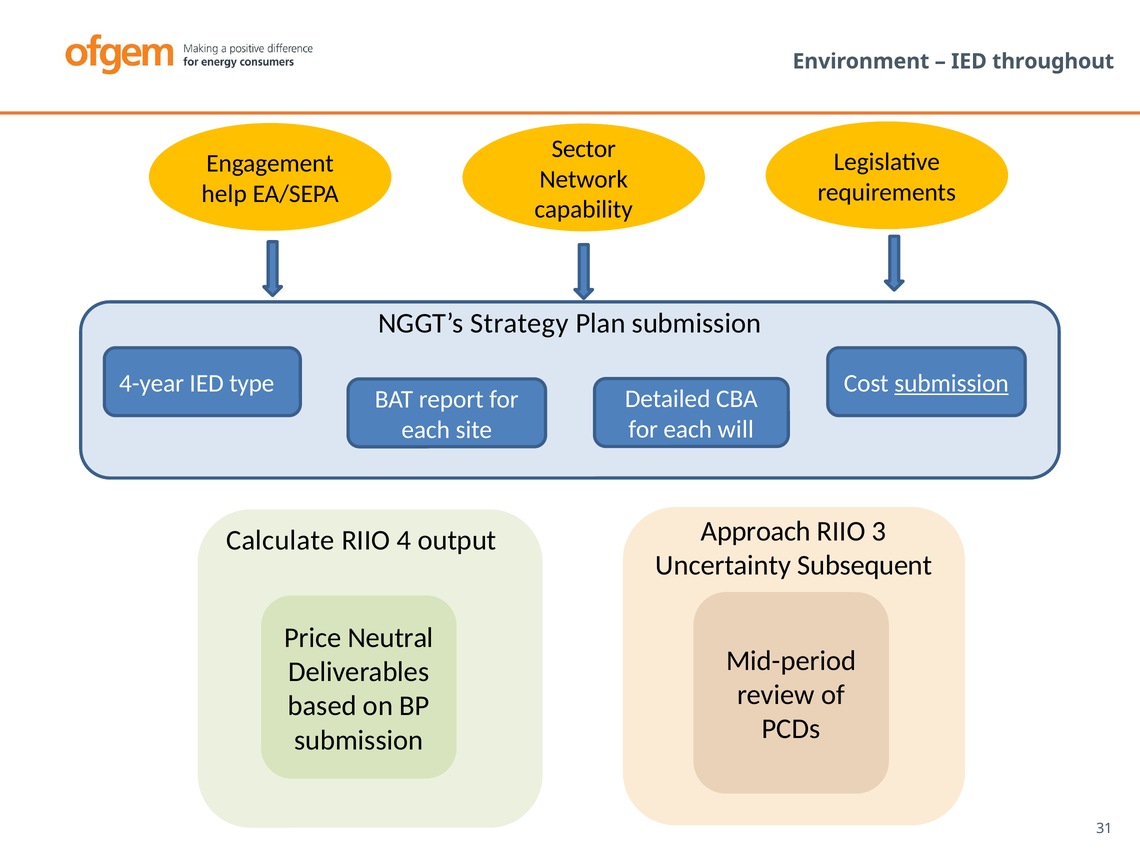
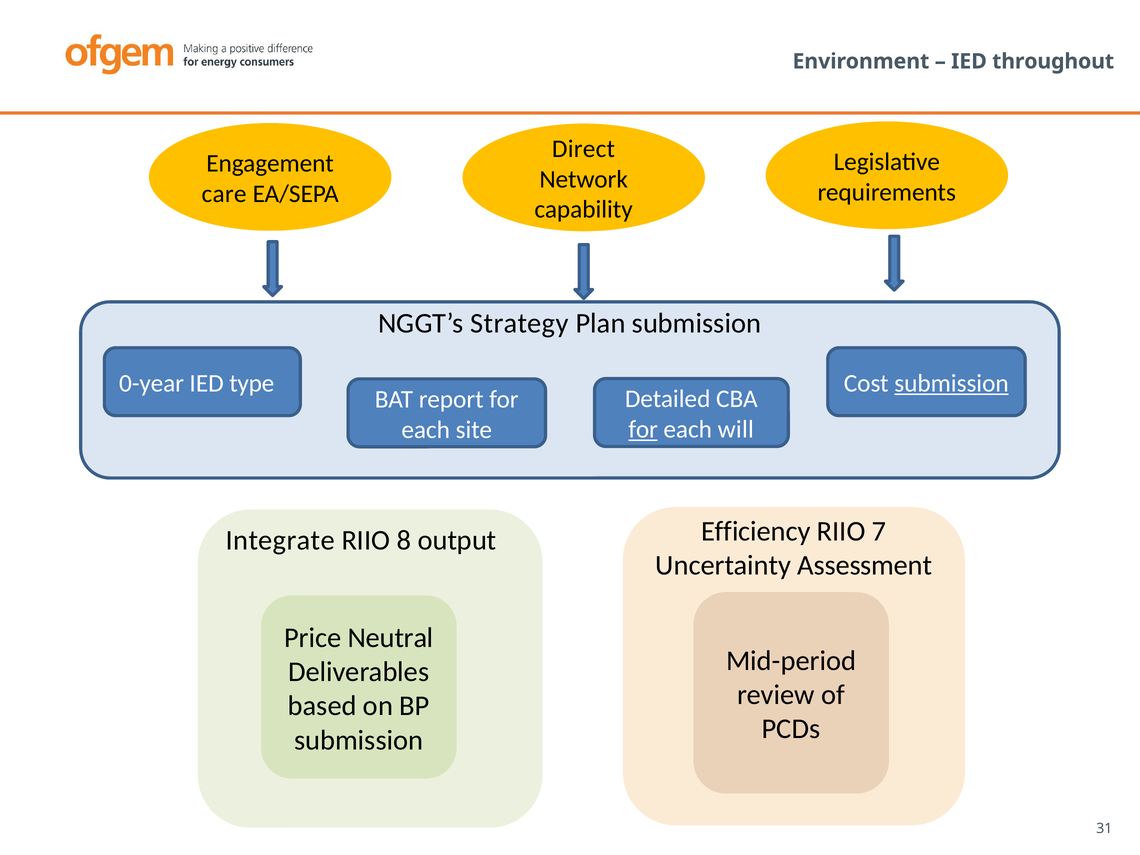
Sector: Sector -> Direct (583, 149)
help: help -> care (224, 194)
4-year: 4-year -> 0-year (152, 383)
for underline: none -> present (643, 429)
Approach: Approach -> Efficiency (756, 531)
3: 3 -> 7 (879, 531)
Calculate: Calculate -> Integrate (280, 540)
4: 4 -> 8 (404, 540)
Subsequent: Subsequent -> Assessment (865, 566)
